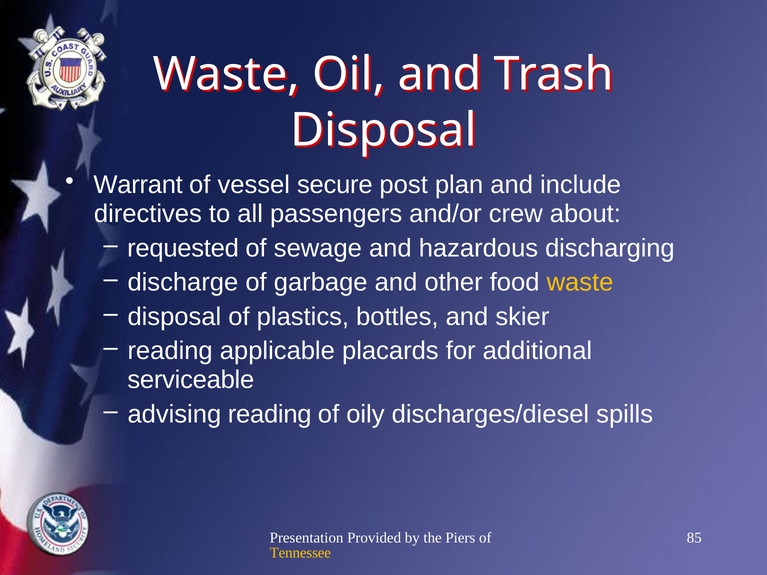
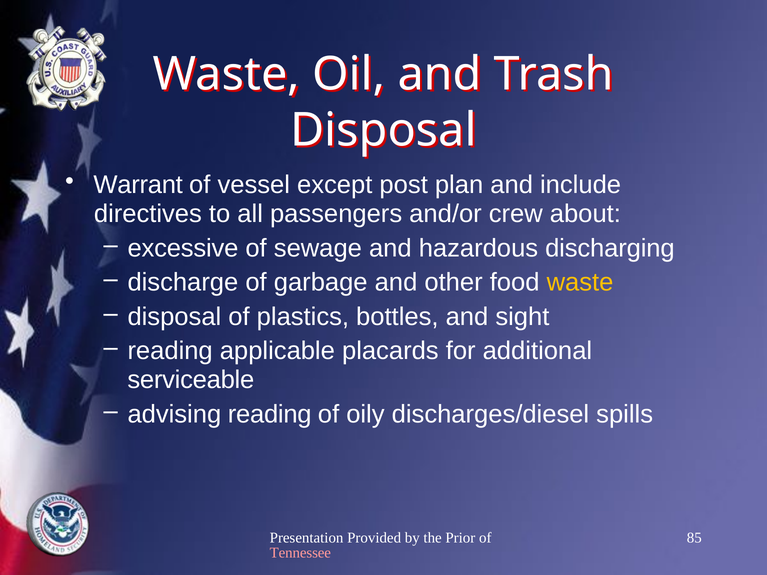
secure: secure -> except (335, 185)
requested: requested -> excessive (183, 248)
skier: skier -> sight (522, 317)
Piers: Piers -> Prior (460, 538)
Tennessee colour: yellow -> pink (300, 553)
